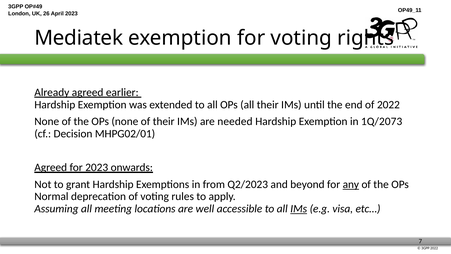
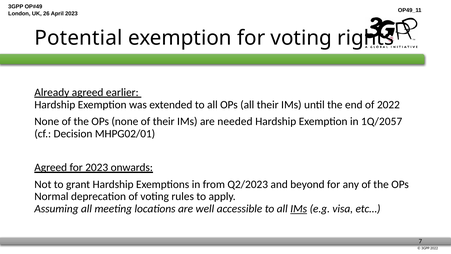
Mediatek: Mediatek -> Potential (79, 38)
1Q/2073: 1Q/2073 -> 1Q/2057 (382, 121)
any underline: present -> none (351, 184)
